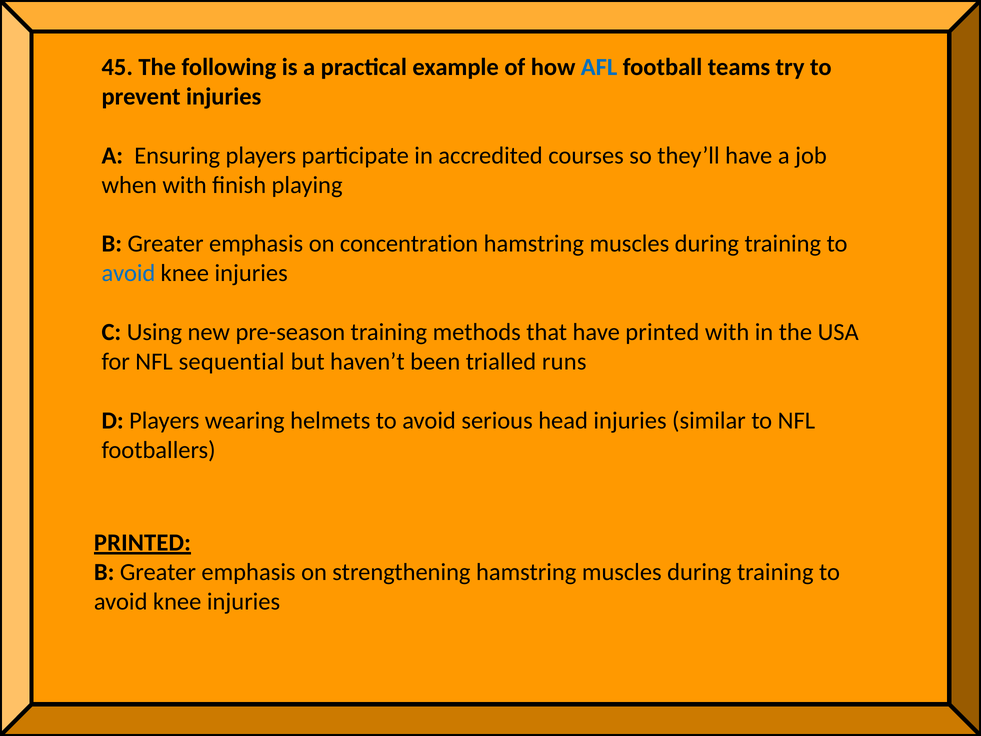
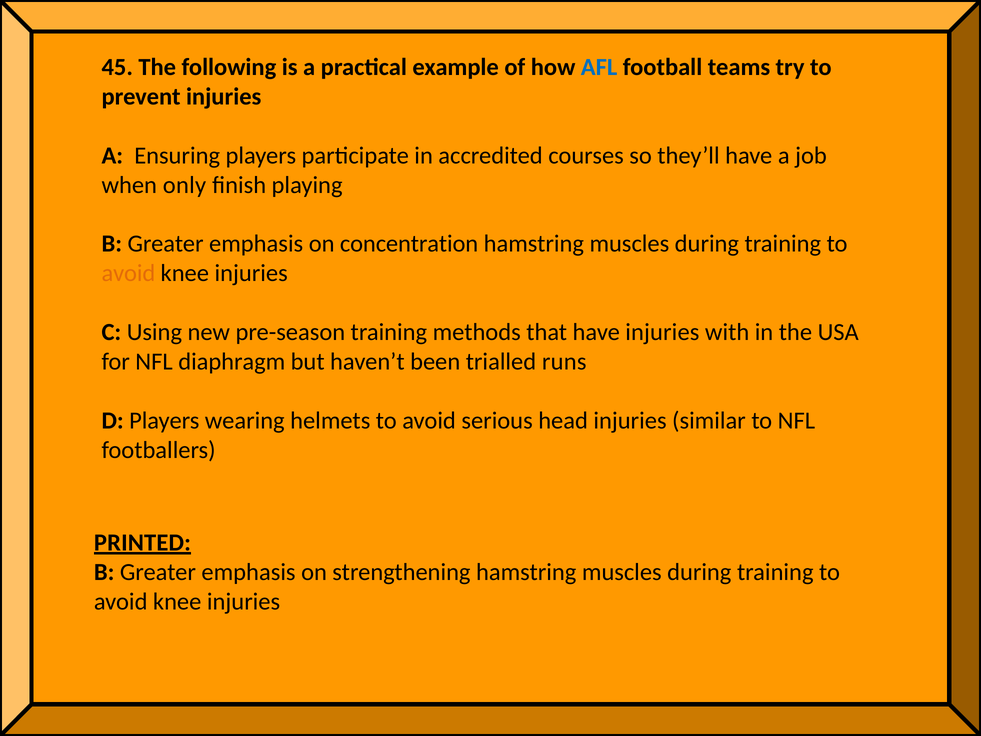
when with: with -> only (184, 185)
avoid colour: blue -> orange (128, 273)
have printed: printed -> injuries (662, 332)
sequential: sequential -> diaphragm (232, 362)
